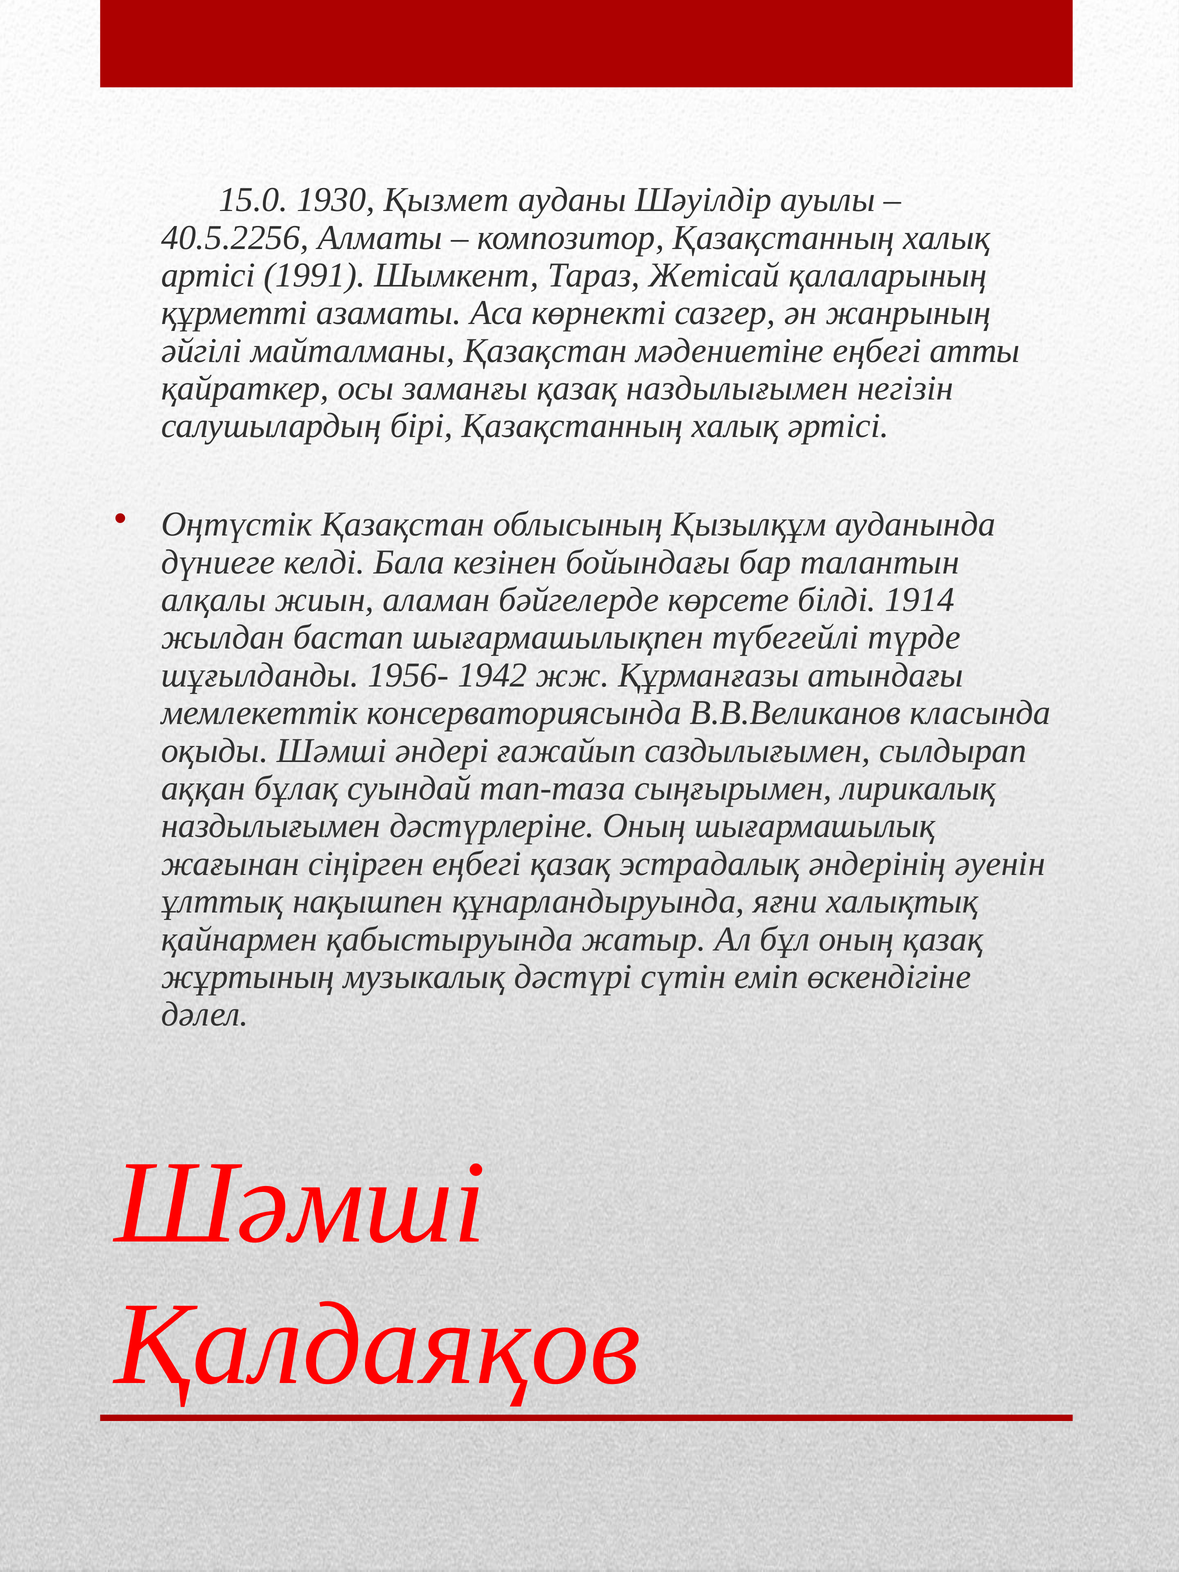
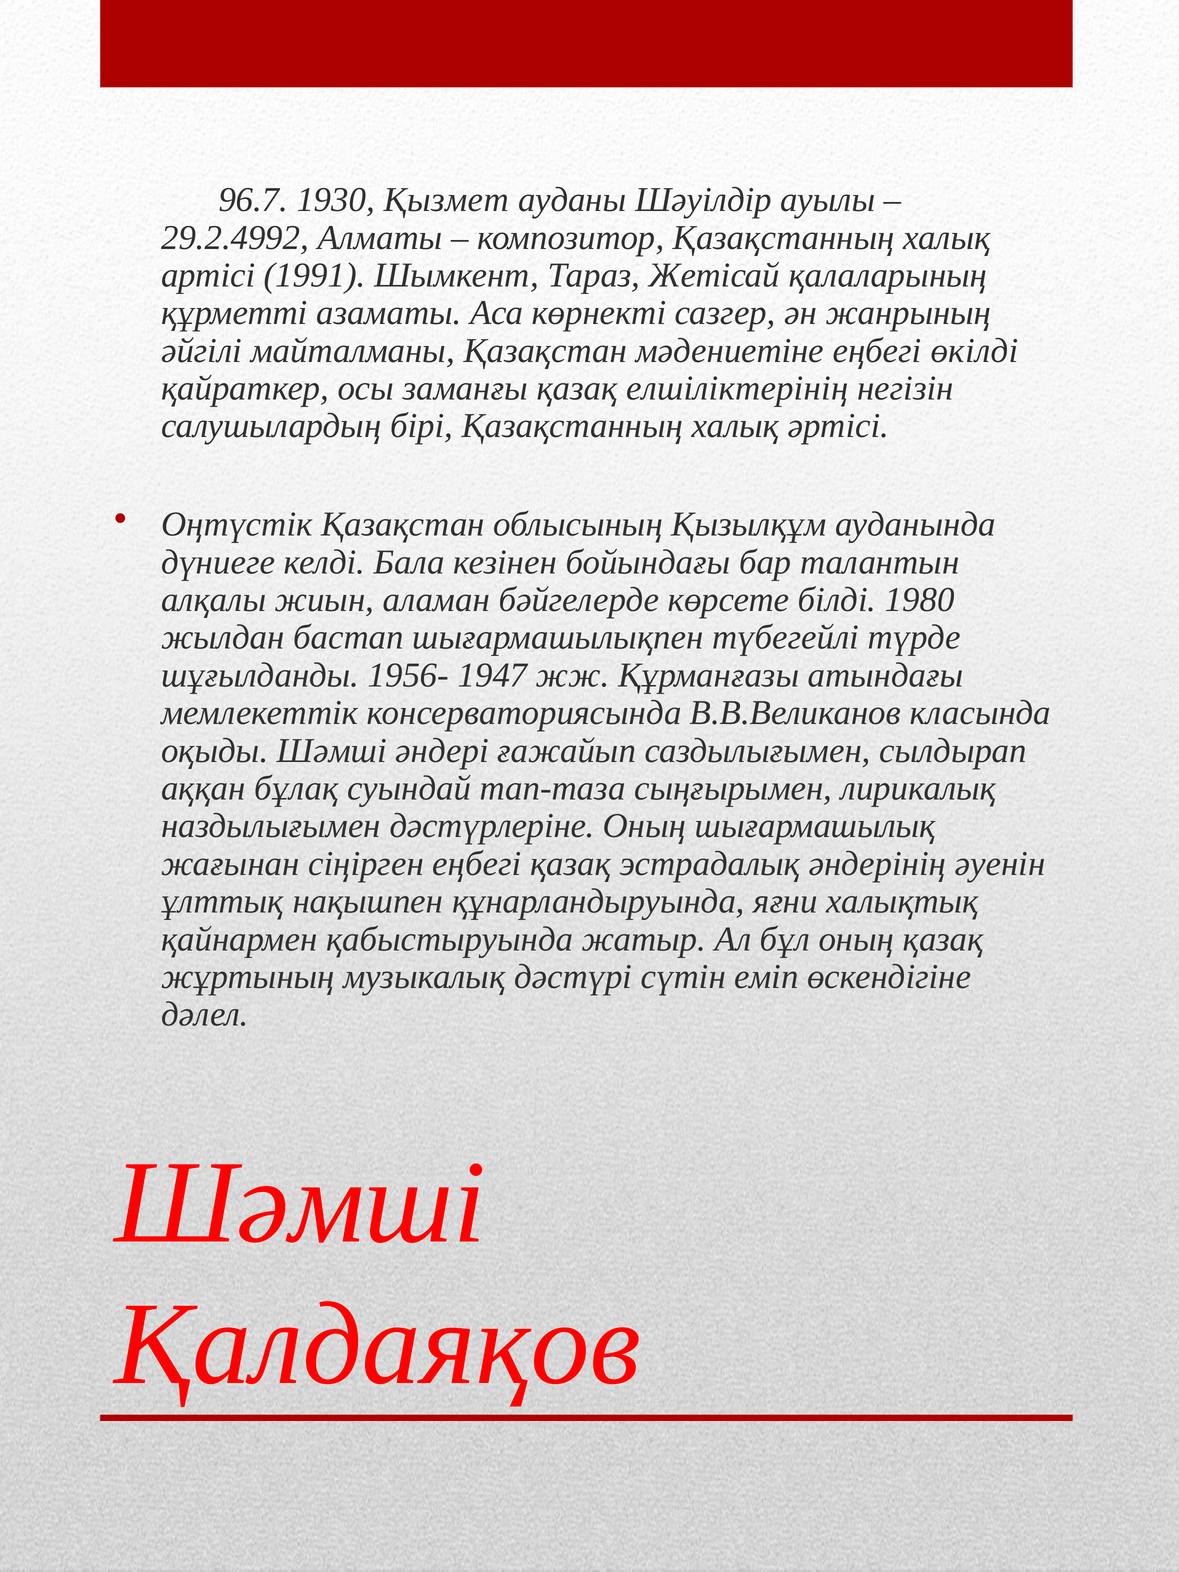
15.0: 15.0 -> 96.7 (253, 200)
40.5.2256: 40.5.2256 -> 29.2.4992 (235, 238)
атты: атты -> өкiлдi (974, 351)
қазақ наздылығымен: наздылығымен -> елшiлiктерiнiң (737, 388)
1914: 1914 -> 1980 (920, 600)
1942: 1942 -> 1947 (493, 675)
